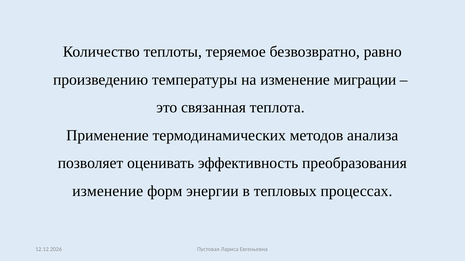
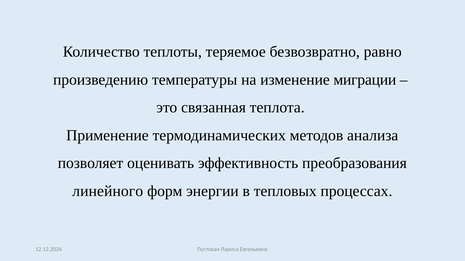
изменение: изменение -> линейного (108, 192)
